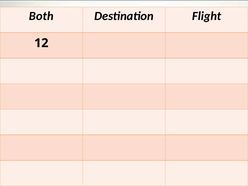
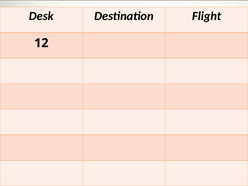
Both: Both -> Desk (41, 16)
